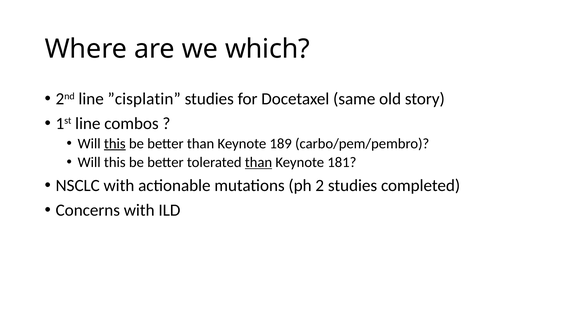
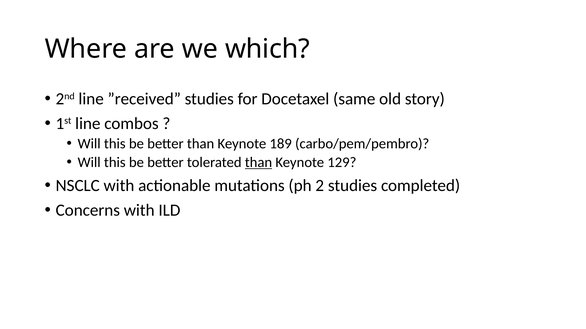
”cisplatin: ”cisplatin -> ”received (144, 99)
this underline: present -> none (115, 144)
181: 181 -> 129 (342, 163)
